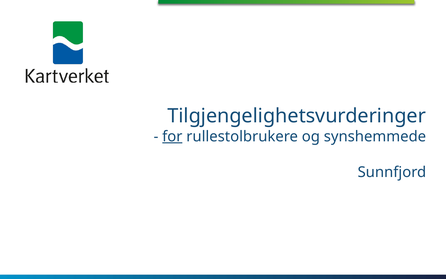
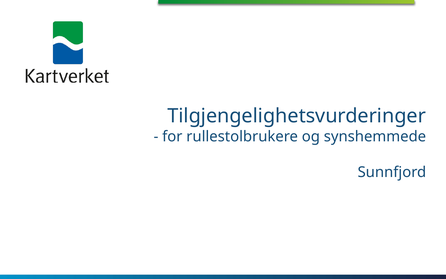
for underline: present -> none (172, 136)
